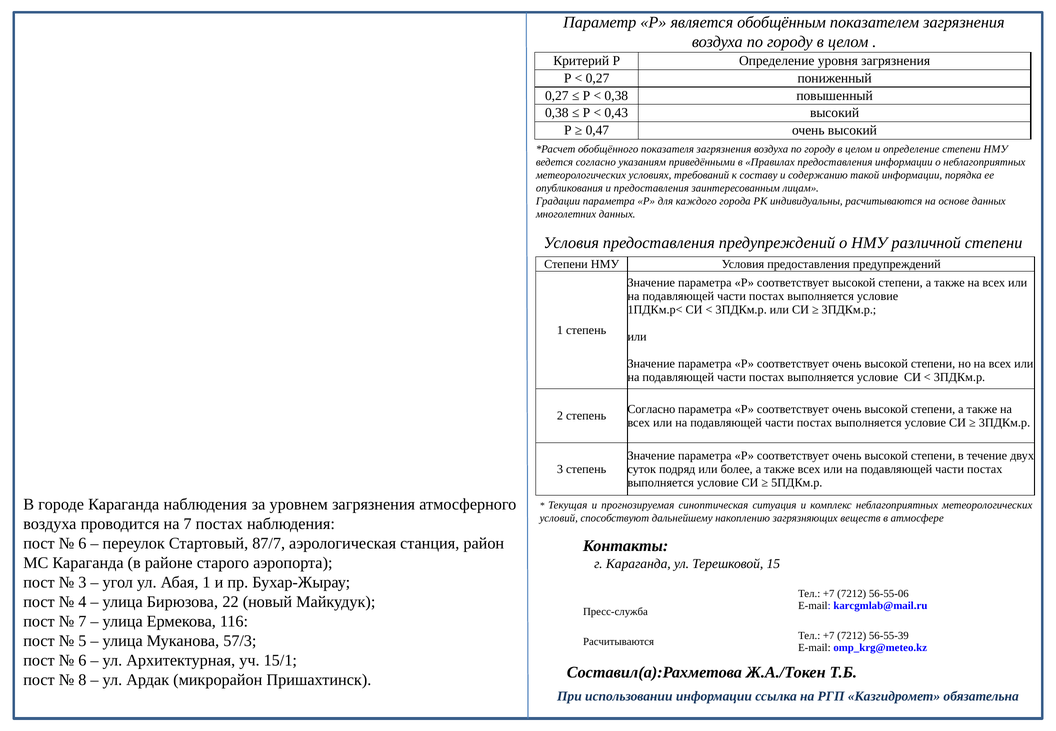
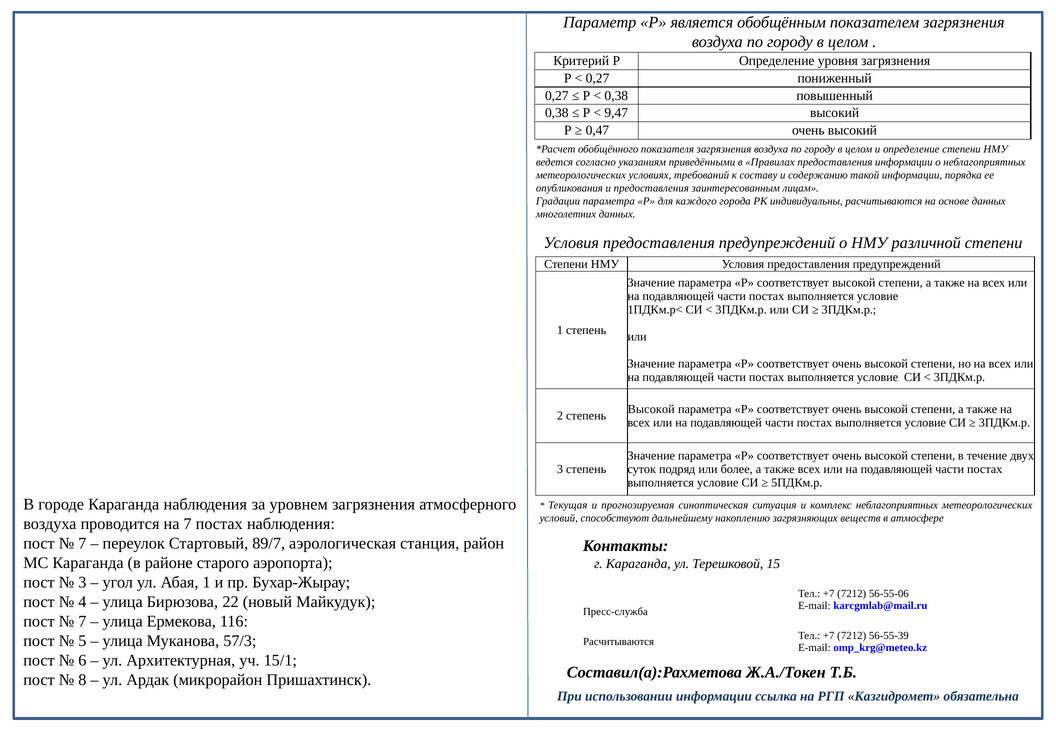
0,43: 0,43 -> 9,47 (616, 113)
Согласно: Согласно -> Высокой (651, 409)
6: 6 -> 7 (82, 544)
87/7: 87/7 -> 89/7 (269, 544)
